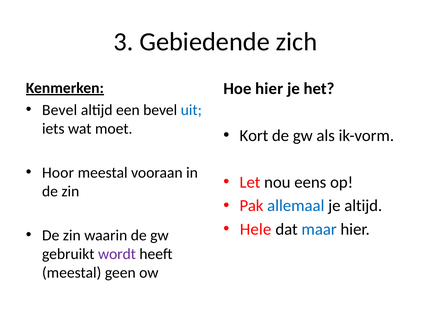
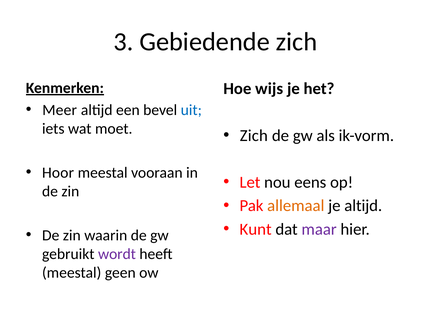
Hoe hier: hier -> wijs (269, 89)
Bevel: Bevel -> Meer (60, 110)
Kort: Kort -> Zich (254, 136)
allemaal colour: blue -> orange (296, 206)
Hele: Hele -> Kunt (256, 229)
maar colour: blue -> purple (319, 229)
